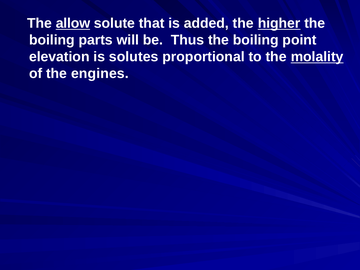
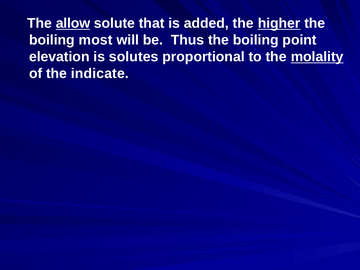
parts: parts -> most (96, 40)
engines: engines -> indicate (100, 74)
